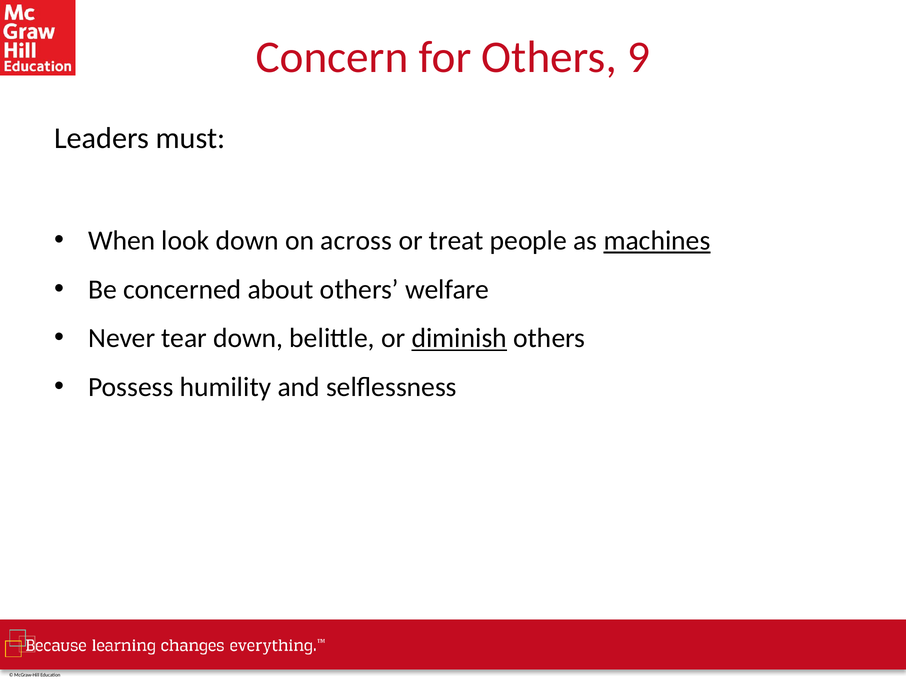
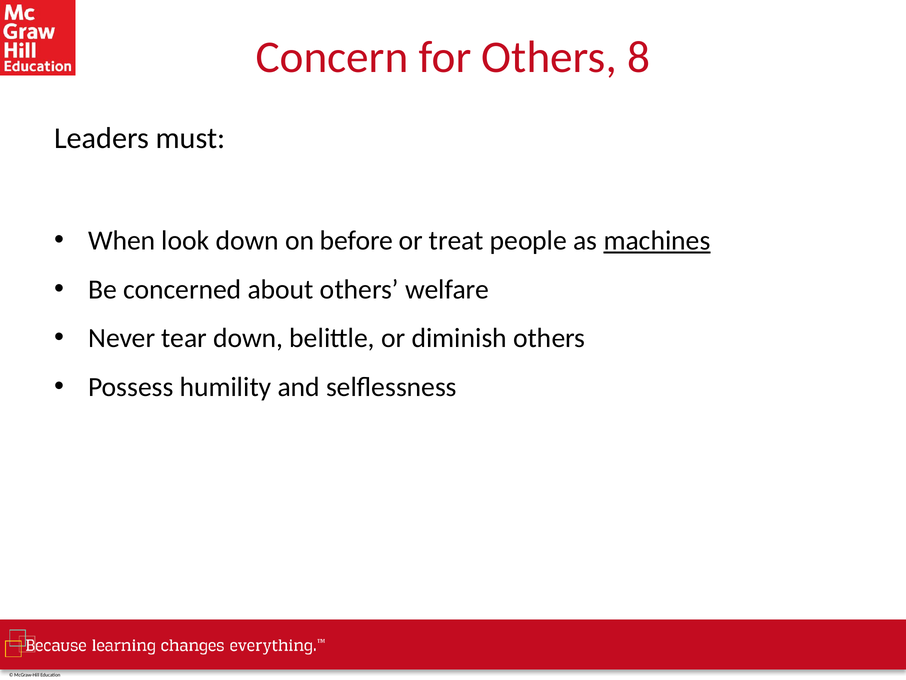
9: 9 -> 8 (639, 57)
across: across -> before (356, 240)
diminish underline: present -> none (459, 338)
